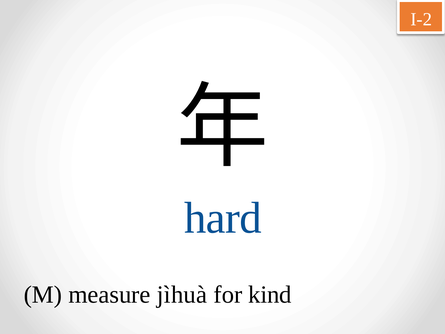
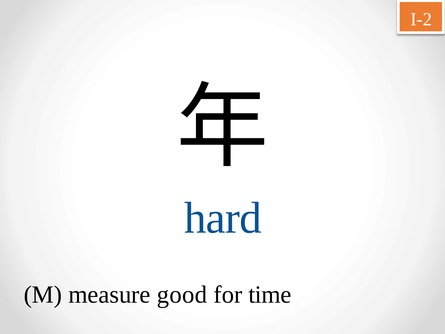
jìhuà: jìhuà -> good (182, 294)
kind: kind -> time (270, 294)
